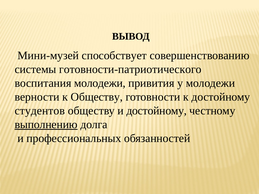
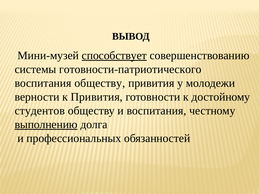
способствует underline: none -> present (114, 56)
воспитания молодежи: молодежи -> обществу (100, 83)
к Обществу: Обществу -> Привития (97, 97)
и достойному: достойному -> воспитания (156, 111)
